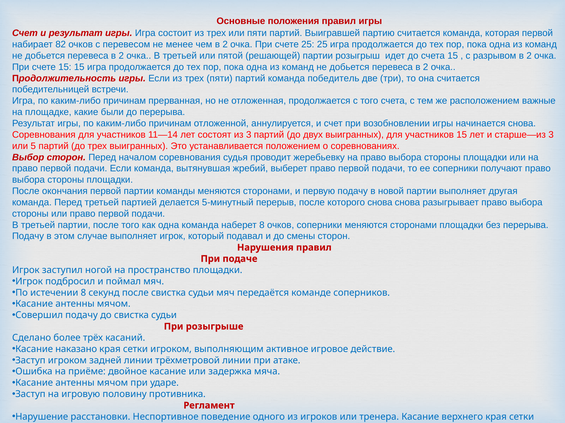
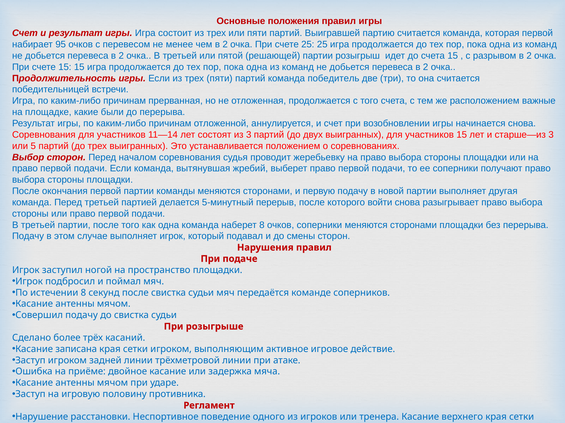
82: 82 -> 95 (61, 45)
которого снова: снова -> войти (380, 203)
наказано: наказано -> записана (76, 350)
